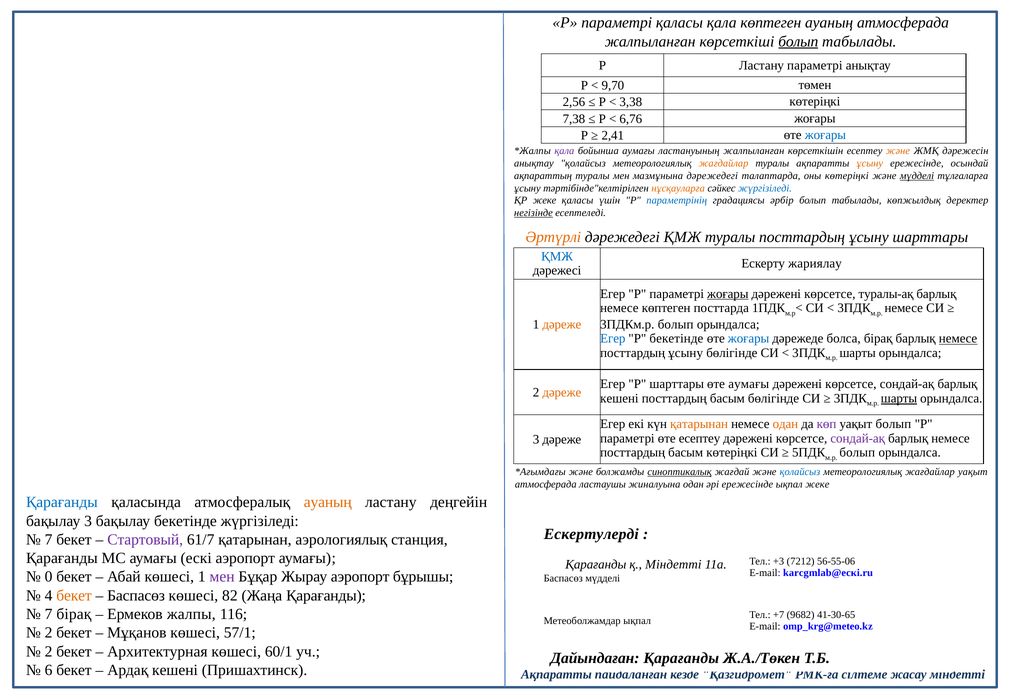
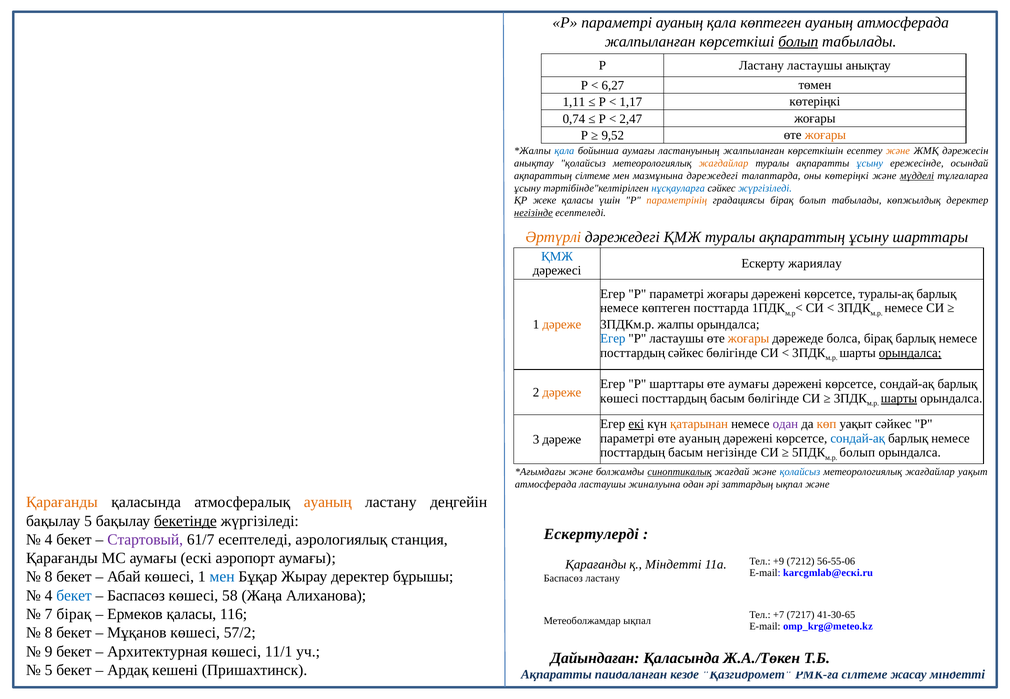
параметрі қаласы: қаласы -> ауаның (680, 23)
Ластану параметрі: параметрі -> ластаушы (815, 65)
9,70: 9,70 -> 6,27 (613, 86)
2,56: 2,56 -> 1,11 (574, 102)
3,38: 3,38 -> 1,17 (631, 102)
7,38: 7,38 -> 0,74 (574, 119)
6,76: 6,76 -> 2,47 (631, 119)
2,41: 2,41 -> 9,52 (613, 136)
жоғары colour: blue -> orange (825, 135)
қала colour: purple -> blue (564, 151)
ұсыну colour: orange -> blue (870, 163)
ақпараттың туралы: туралы -> сілтеме (593, 176)
нұсқауларға colour: orange -> blue (678, 188)
параметрінің colour: blue -> orange (677, 201)
градациясы әрбір: әрбір -> бірақ (782, 201)
туралы посттардың: посттардың -> ақпараттың (802, 237)
жоғары underline: present -> none (728, 294)
3ПДКм.р болып: болып -> жалпы (676, 324)
P бекетінде: бекетінде -> ластаушы (676, 339)
жоғары colour: blue -> orange (749, 339)
немесе underline: present -> none (958, 339)
ұсыну: ұсыну -> сәйкес (686, 353)
орындалса underline: none -> present (910, 353)
кешені: кешені -> көшесі (619, 398)
екі underline: none -> present (636, 424)
одан colour: orange -> purple (785, 424)
көп colour: purple -> orange (826, 424)
уақыт болып: болып -> сәйкес (893, 424)
өте есептеу: есептеу -> ауаның (699, 438)
сондай-ақ colour: purple -> blue (858, 438)
басым көтеріңкі: көтеріңкі -> негізінде (732, 453)
әрі ережесінде: ережесінде -> заттардың (747, 484)
ықпал жеке: жеке -> және (817, 484)
Қарағанды colour: blue -> orange (62, 502)
бақылау 3: 3 -> 5 (88, 521)
бекетінде underline: none -> present (185, 521)
7: 7 -> 4 (49, 540)
61/7 қатарынан: қатарынан -> есептеледі (255, 540)
+3: +3 -> +9 (779, 561)
0: 0 -> 8 (49, 577)
мен colour: purple -> blue (222, 577)
Жырау аэропорт: аэропорт -> деректер (360, 577)
Баспасөз мүдделі: мүдделі -> ластану (603, 579)
бекет colour: orange -> blue (74, 596)
82: 82 -> 58 (230, 596)
Жаңа Қарағанды: Қарағанды -> Алиханова (326, 596)
Ермеков жалпы: жалпы -> қаласы (191, 614)
9682: 9682 -> 7217 (801, 615)
2: 2 -> 8 (49, 633)
57/1: 57/1 -> 57/2 (240, 633)
2: 2 -> 9 (49, 652)
60/1: 60/1 -> 11/1 (279, 652)
Дайындаған Қарағанды: Қарағанды -> Қаласында (681, 658)
6: 6 -> 5 (49, 670)
